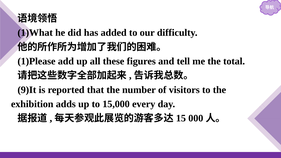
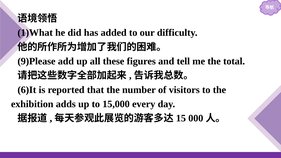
1)Please: 1)Please -> 9)Please (36, 61)
9)It: 9)It -> 6)It (27, 90)
